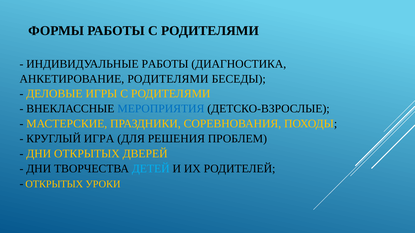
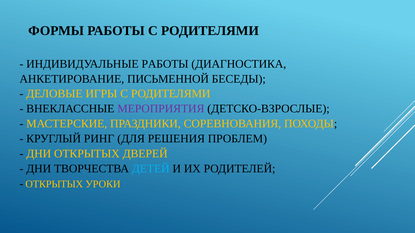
АНКЕТИРОВАНИЕ РОДИТЕЛЯМИ: РОДИТЕЛЯМИ -> ПИСЬМЕННОЙ (168, 79)
МЕРОПРИЯТИЯ colour: blue -> purple (161, 109)
ИГРА: ИГРА -> РИНГ (99, 139)
